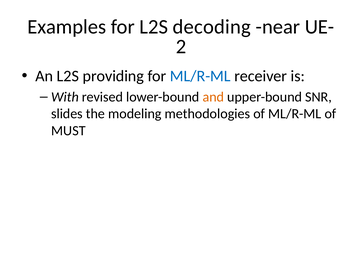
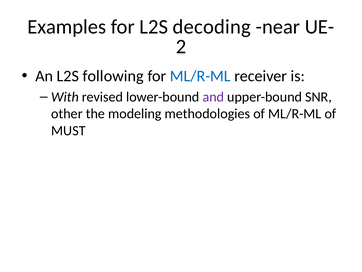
providing: providing -> following (113, 76)
and colour: orange -> purple (213, 97)
slides: slides -> other (67, 114)
